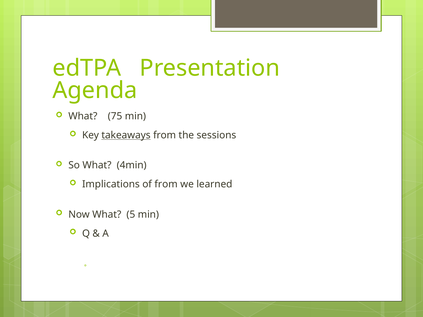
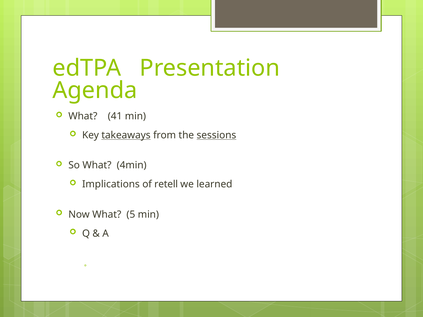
75: 75 -> 41 (115, 116)
sessions underline: none -> present (216, 135)
of from: from -> retell (166, 184)
